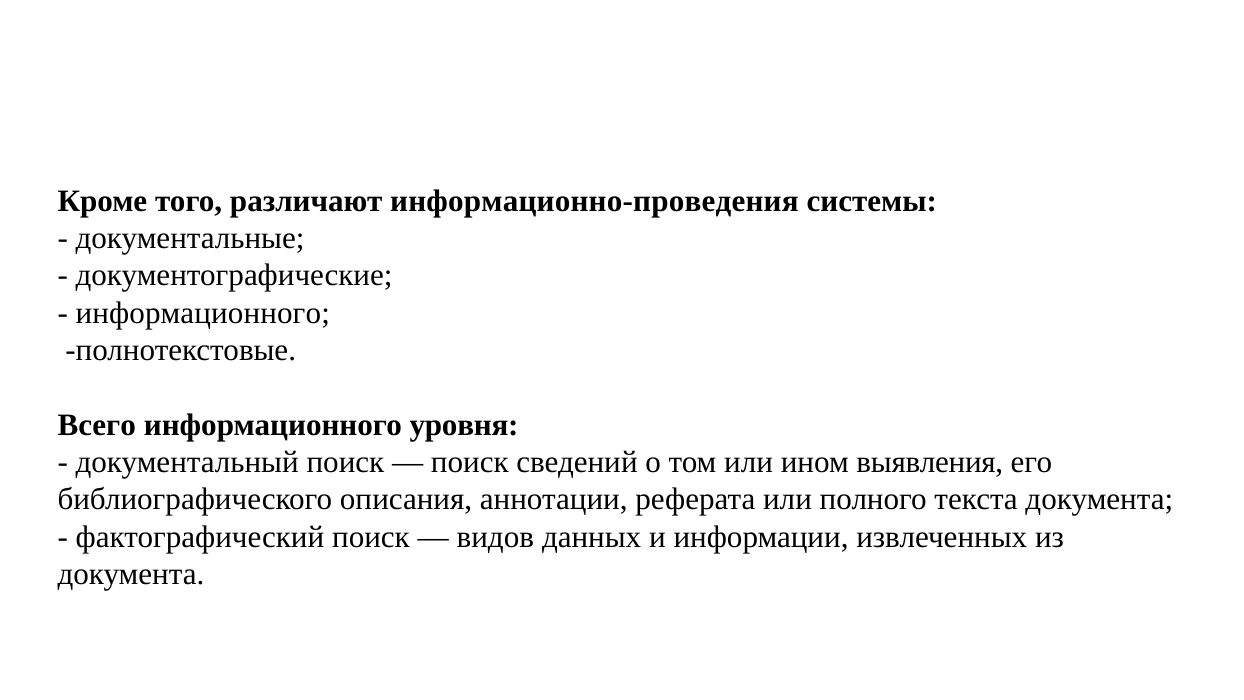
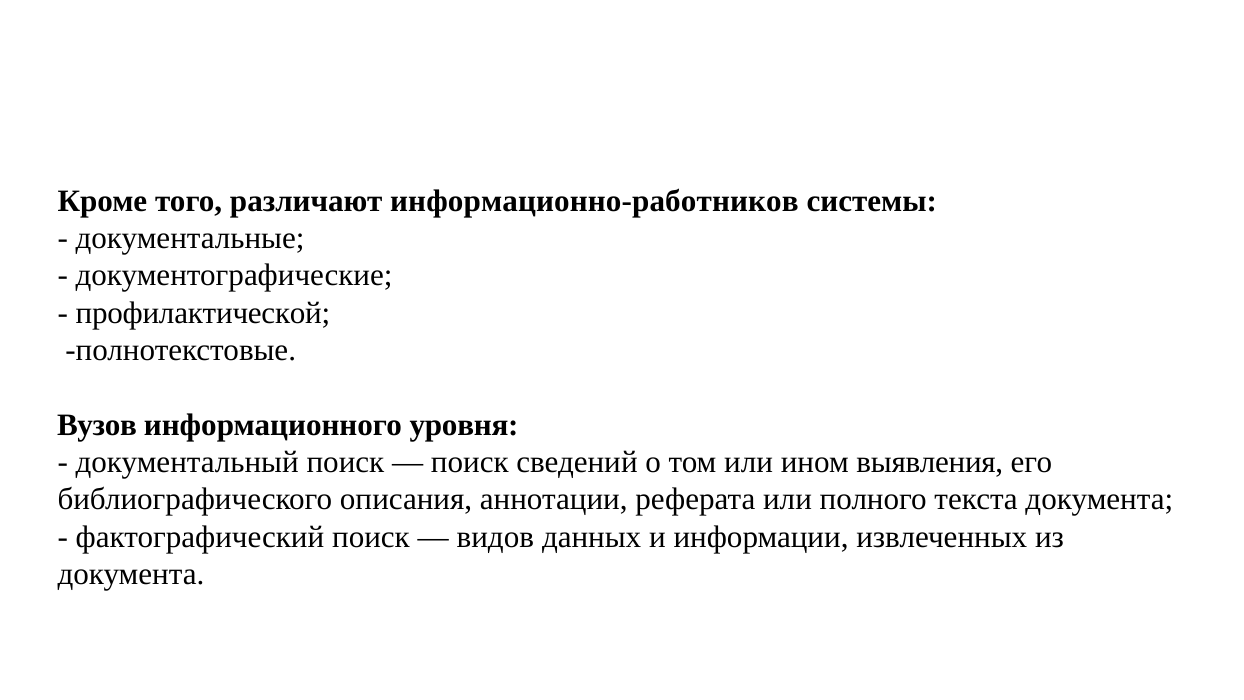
информационно-проведения: информационно-проведения -> информационно-работников (594, 201)
информационного: информационного -> профилактической (203, 313)
Всего: Всего -> Вузов (97, 425)
